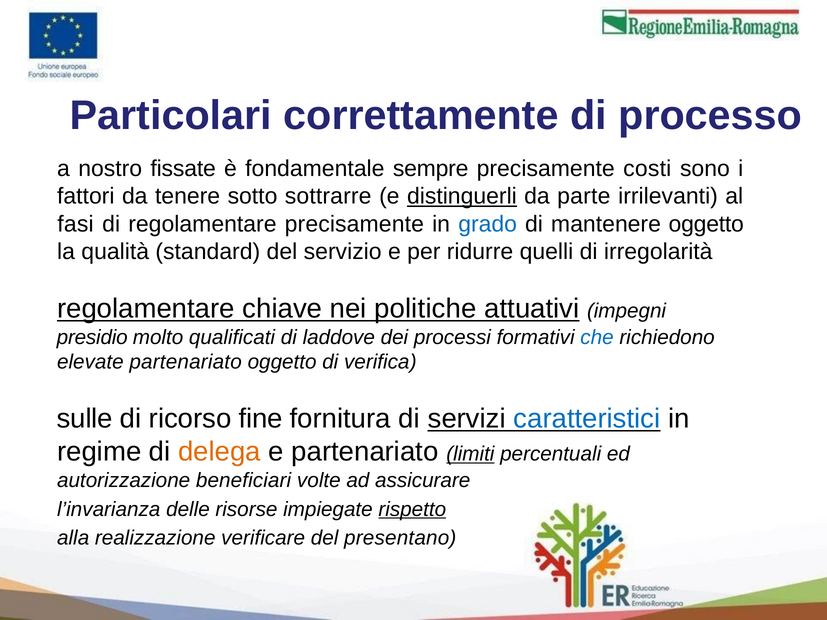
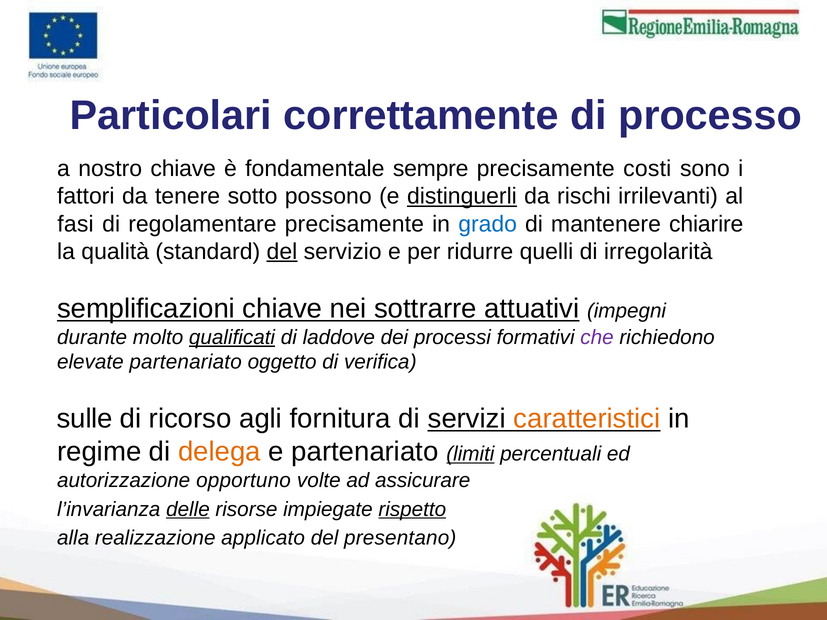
nostro fissate: fissate -> chiave (183, 169)
sottrarre: sottrarre -> possono (328, 196)
parte: parte -> rischi (584, 196)
mantenere oggetto: oggetto -> chiarire (706, 224)
del underline: none -> present (282, 252)
regolamentare: regolamentare -> semplificazioni (146, 309)
politiche: politiche -> sottrarre (425, 309)
presidio: presidio -> durante (92, 337)
qualificati underline: none -> present (232, 337)
che colour: blue -> purple (597, 337)
fine: fine -> agli (261, 419)
caratteristici colour: blue -> orange (587, 419)
beneficiari: beneficiari -> opportuno (243, 480)
delle underline: none -> present (188, 509)
verificare: verificare -> applicato (263, 538)
